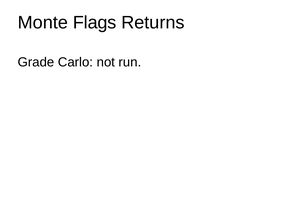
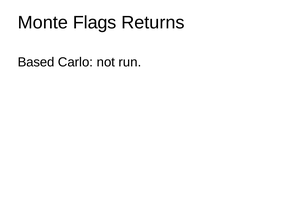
Grade: Grade -> Based (36, 62)
